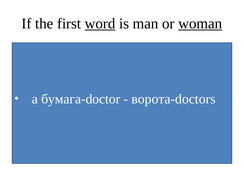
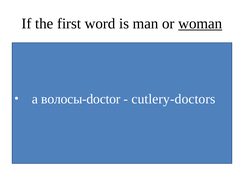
word underline: present -> none (100, 24)
бумага-doctor: бумага-doctor -> волосы-doctor (81, 99)
ворота-doctors: ворота-doctors -> cutlery-doctors (173, 99)
